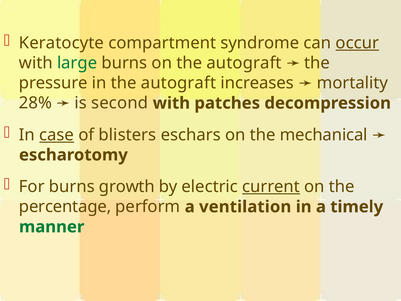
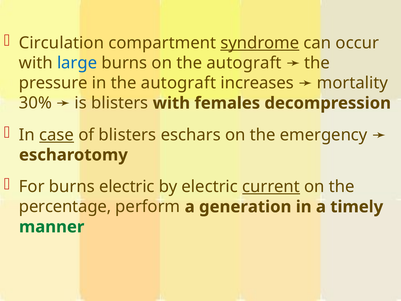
Keratocyte: Keratocyte -> Circulation (62, 43)
syndrome underline: none -> present (260, 43)
occur underline: present -> none (357, 43)
large colour: green -> blue (77, 63)
28%: 28% -> 30% (35, 103)
is second: second -> blisters (120, 103)
patches: patches -> females (227, 103)
mechanical: mechanical -> emergency (324, 135)
burns growth: growth -> electric (127, 187)
ventilation: ventilation -> generation (245, 207)
